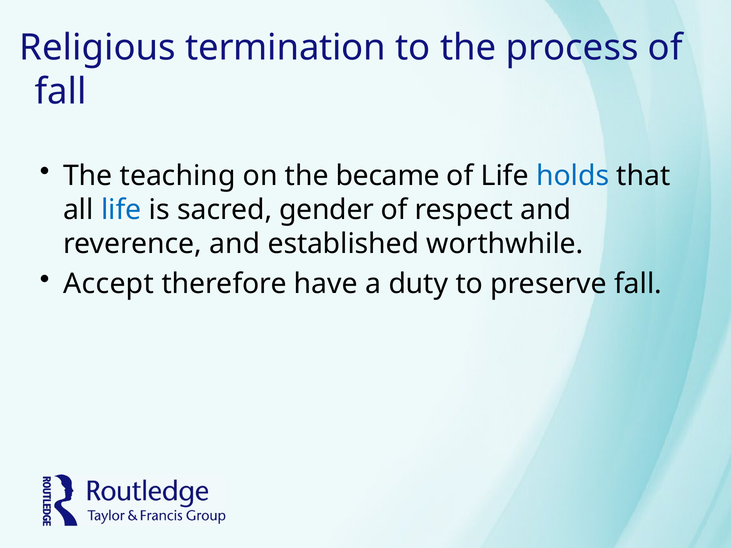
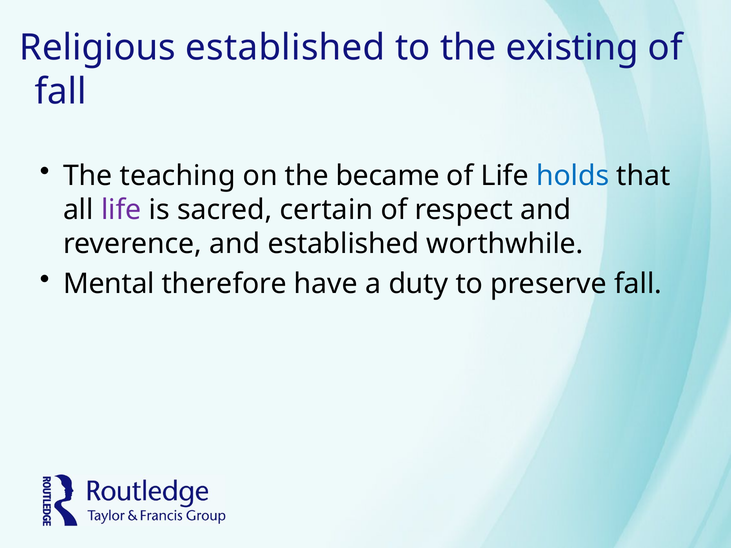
Religious termination: termination -> established (285, 48)
process: process -> existing (572, 48)
life colour: blue -> purple (121, 210)
gender: gender -> certain (326, 210)
Accept: Accept -> Mental (109, 284)
